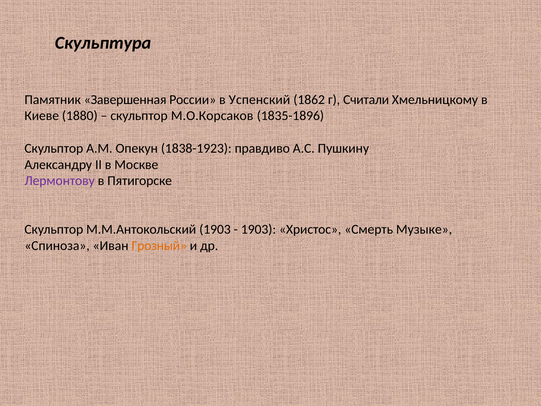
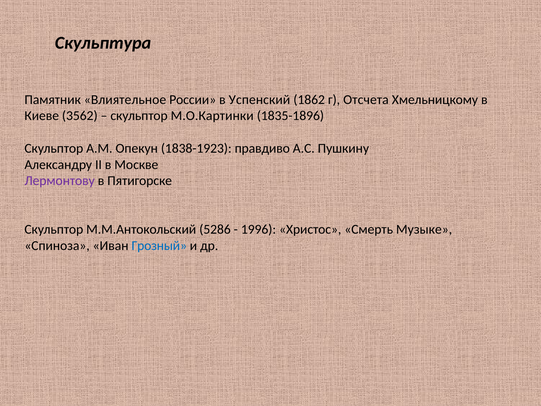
Завершенная: Завершенная -> Влиятельное (125, 100)
Считали: Считали -> Отсчета (366, 100)
1880: 1880 -> 3562 (80, 116)
М.О.Корсаков: М.О.Корсаков -> М.О.Картинки (212, 116)
М.М.Антокольский 1903: 1903 -> 5286 (215, 229)
1903: 1903 -> 1996 (258, 229)
Грозный colour: orange -> blue (159, 246)
